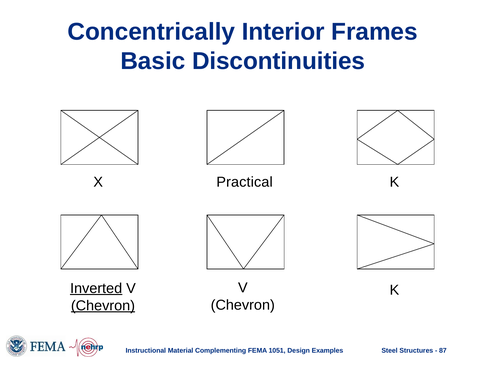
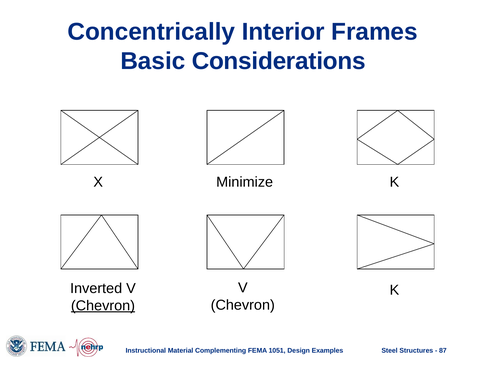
Discontinuities: Discontinuities -> Considerations (279, 61)
Practical: Practical -> Minimize (245, 182)
Inverted underline: present -> none (96, 288)
